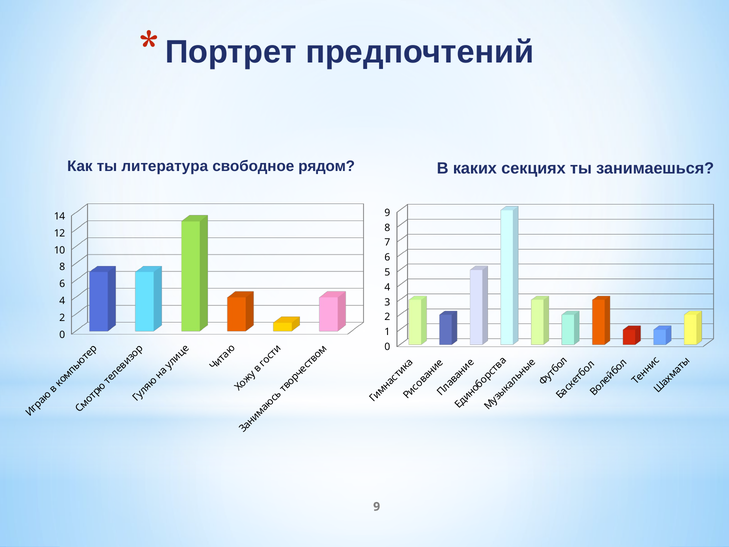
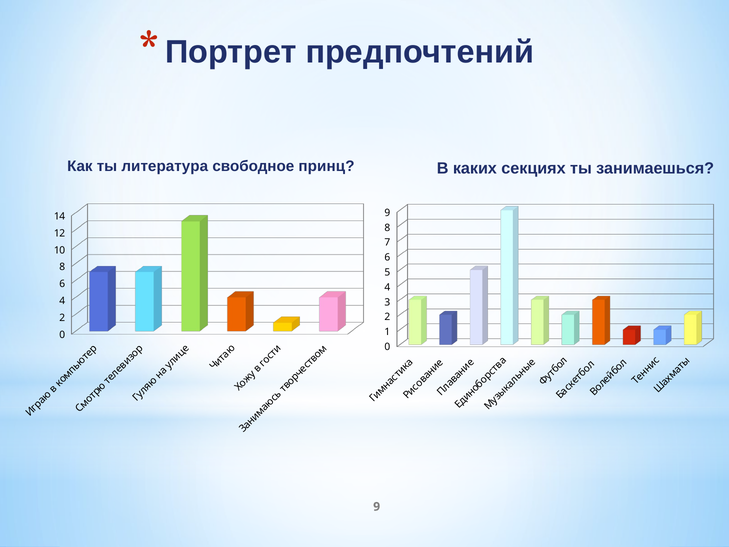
рядом: рядом -> принц (326, 166)
